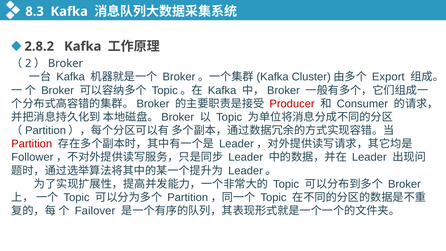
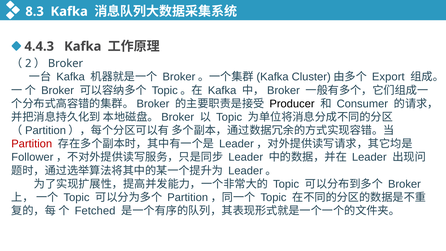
2.8.2: 2.8.2 -> 4.4.3 (39, 46)
Producer colour: red -> black (292, 104)
Failover: Failover -> Fetched (95, 211)
